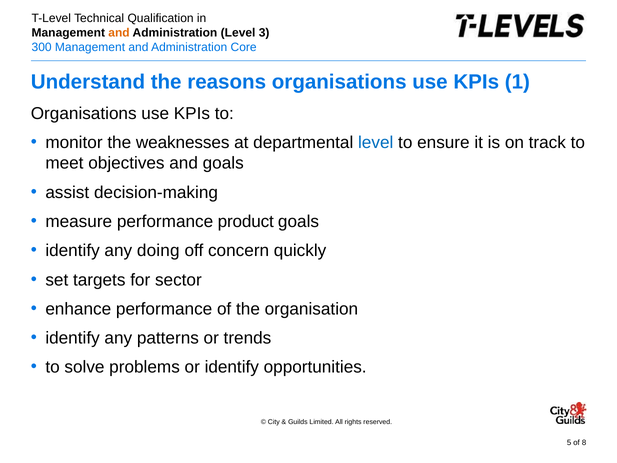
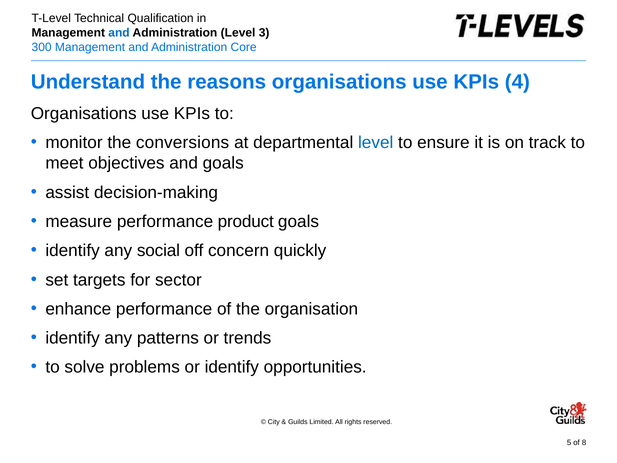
and colour: orange -> blue (119, 33)
1: 1 -> 4 (517, 82)
weaknesses: weaknesses -> conversions (183, 143)
doing: doing -> social (158, 251)
